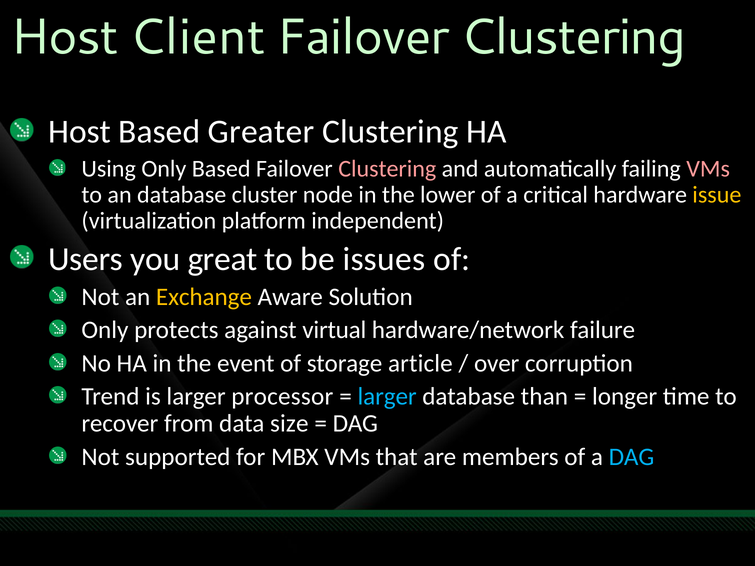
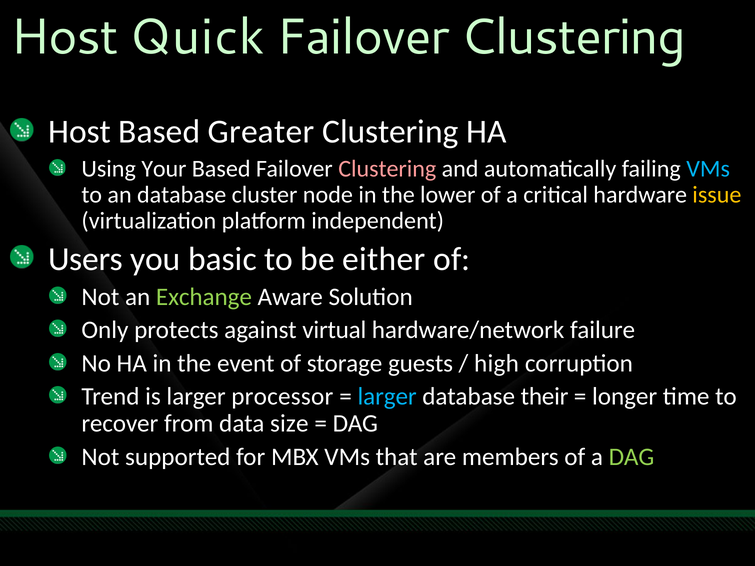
Client: Client -> Quick (197, 37)
Using Only: Only -> Your (164, 169)
VMs colour: pink -> light blue (708, 169)
great: great -> basic (222, 259)
issues: issues -> either (384, 259)
Exchange colour: yellow -> light green (204, 297)
article: article -> guests (421, 363)
over: over -> high (496, 363)
than: than -> their (545, 397)
DAG colour: light blue -> light green (631, 457)
